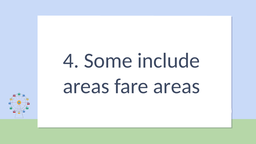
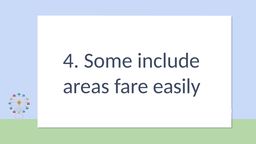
fare areas: areas -> easily (177, 86)
